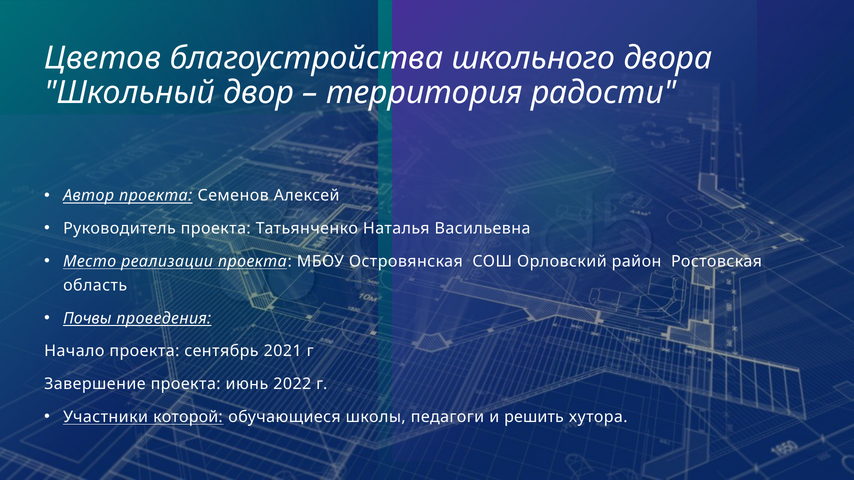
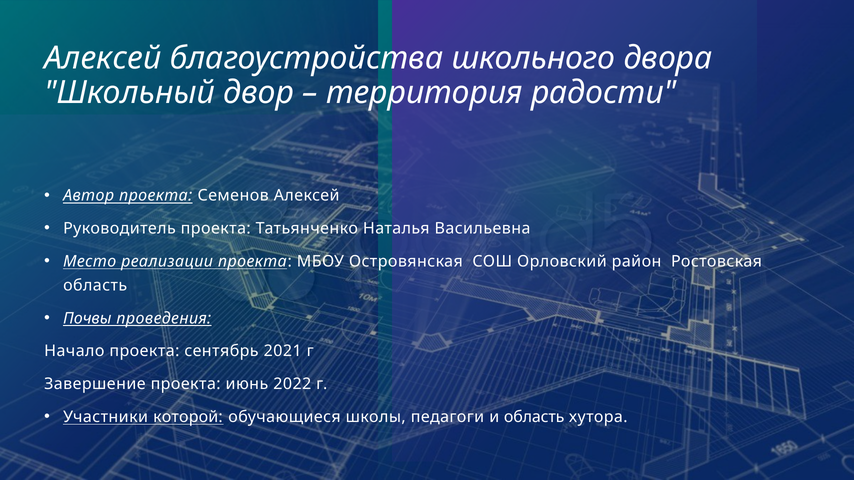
Цветов: Цветов -> Алексей (103, 58)
и решить: решить -> область (534, 417)
